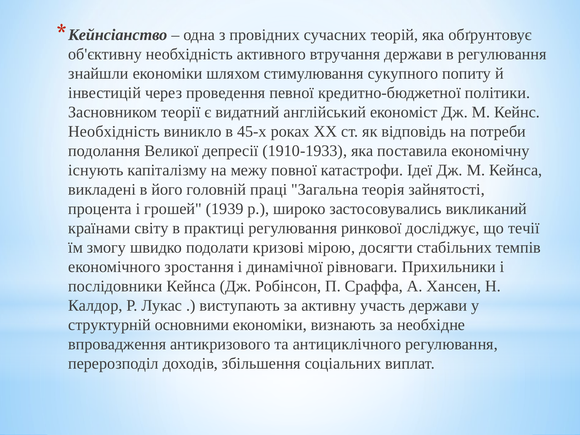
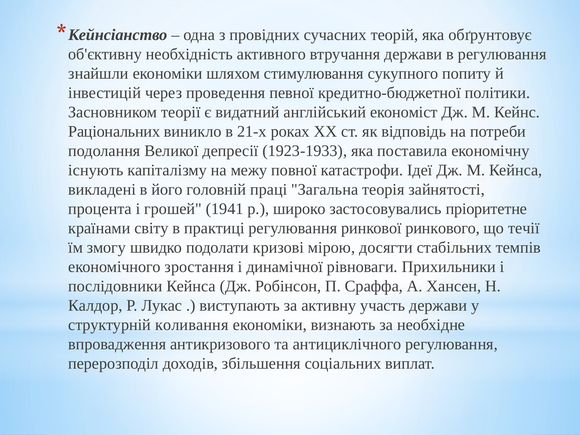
Необхідність: Необхідність -> Раціональних (114, 132)
45-х: 45-х -> 21-х (252, 132)
1910-1933: 1910-1933 -> 1923-1933 (305, 151)
1939: 1939 -> 1941 (225, 209)
викликаний: викликаний -> пріоритетне (486, 209)
досліджує: досліджує -> ринкового (443, 228)
основними: основними -> коливання (192, 325)
